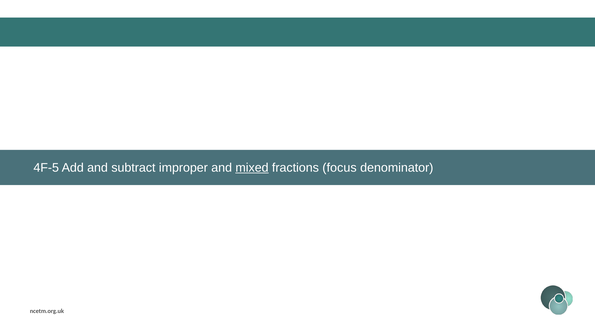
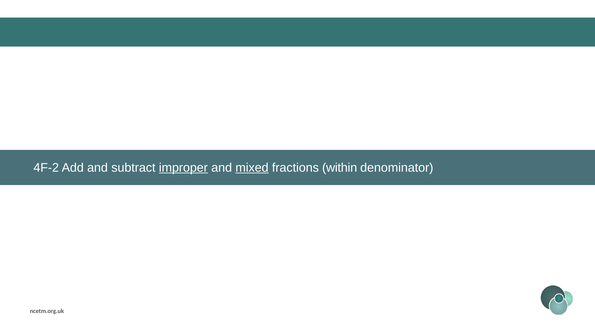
4F-5: 4F-5 -> 4F-2 (46, 167)
improper underline: none -> present (183, 167)
focus: focus -> within (340, 167)
